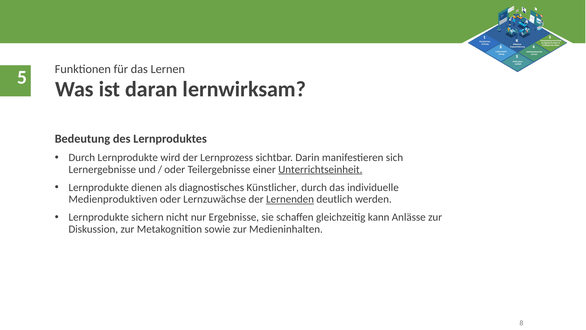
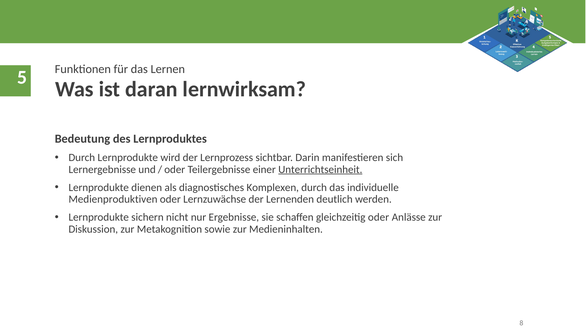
Künstlicher: Künstlicher -> Komplexen (273, 187)
Lernenden underline: present -> none (290, 199)
gleichzeitig kann: kann -> oder (379, 217)
